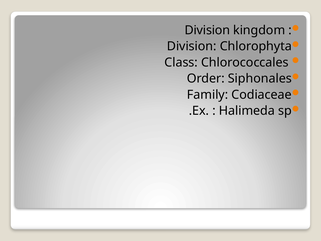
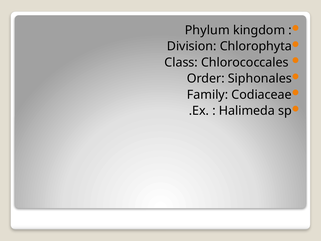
Division: Division -> Phylum (207, 30)
